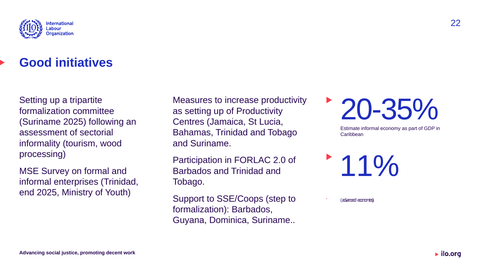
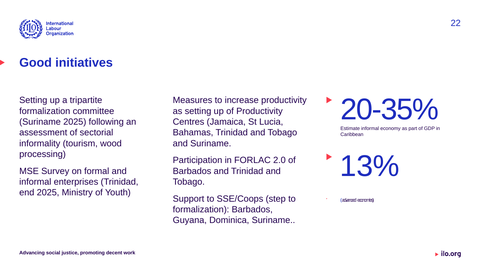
11%: 11% -> 13% (370, 166)
